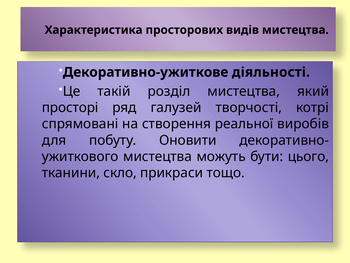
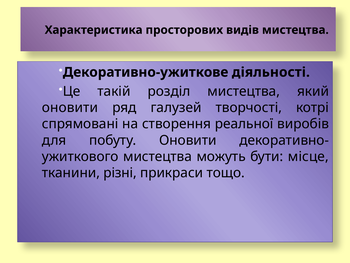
просторі: просторі -> оновити (70, 107)
цього: цього -> місце (308, 156)
скло: скло -> різні (120, 173)
